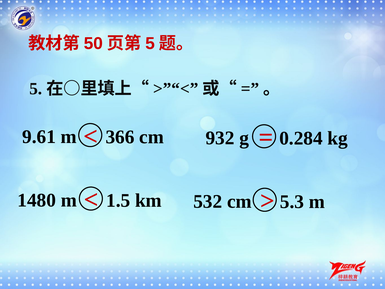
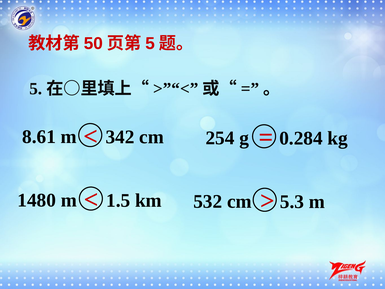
932: 932 -> 254 (220, 138)
9.61: 9.61 -> 8.61 (39, 137)
366: 366 -> 342 (120, 137)
